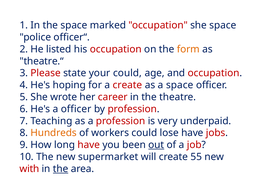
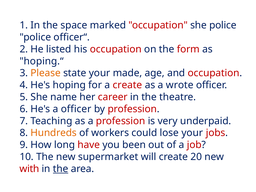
she space: space -> police (223, 25)
form colour: orange -> red (188, 49)
theatre.“: theatre.“ -> hoping.“ (42, 61)
Please colour: red -> orange (46, 73)
your could: could -> made (127, 73)
a space: space -> wrote (180, 85)
wrote: wrote -> name (64, 97)
lose have: have -> your (192, 133)
out underline: present -> none (156, 145)
55: 55 -> 20 (196, 157)
